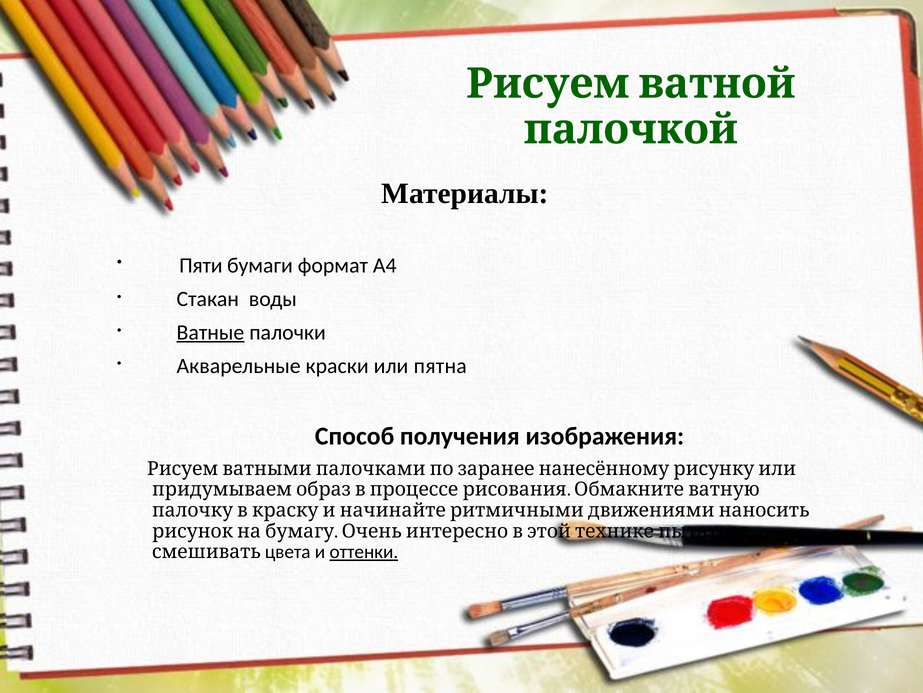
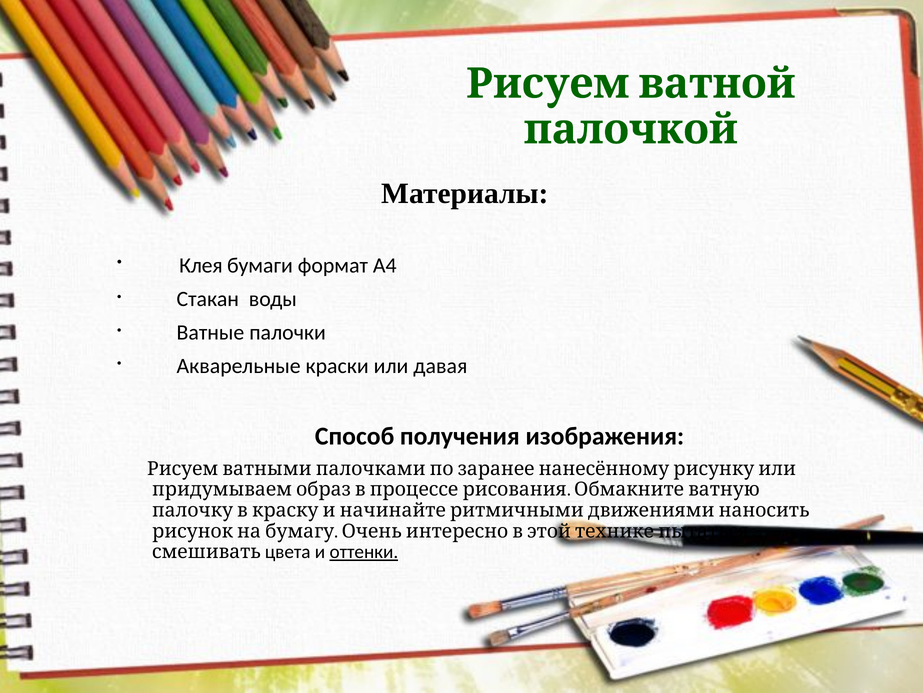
Пяти: Пяти -> Клея (201, 265)
Ватные underline: present -> none (210, 332)
пятна: пятна -> давая (440, 365)
